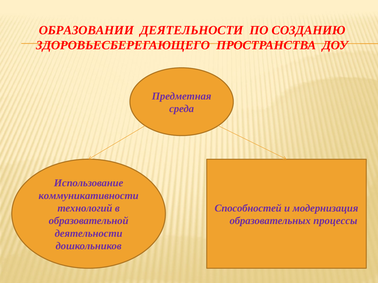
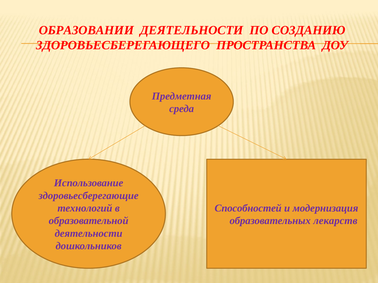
коммуникативности: коммуникативности -> здоровьесберегающие (89, 196)
процессы: процессы -> лекарств (335, 221)
